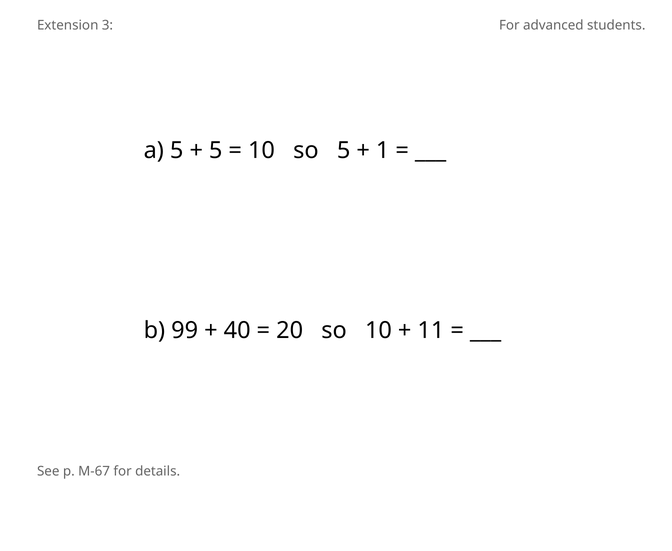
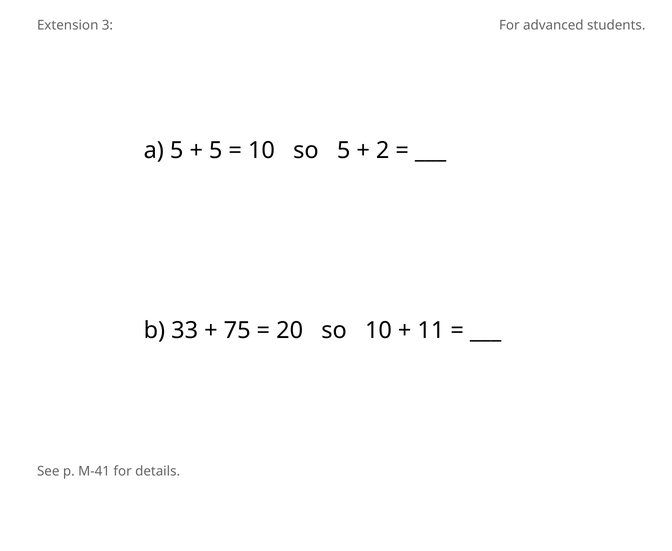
1: 1 -> 2 (383, 151)
99: 99 -> 33 (185, 330)
40: 40 -> 75 (237, 330)
M-67: M-67 -> M-41 (94, 471)
